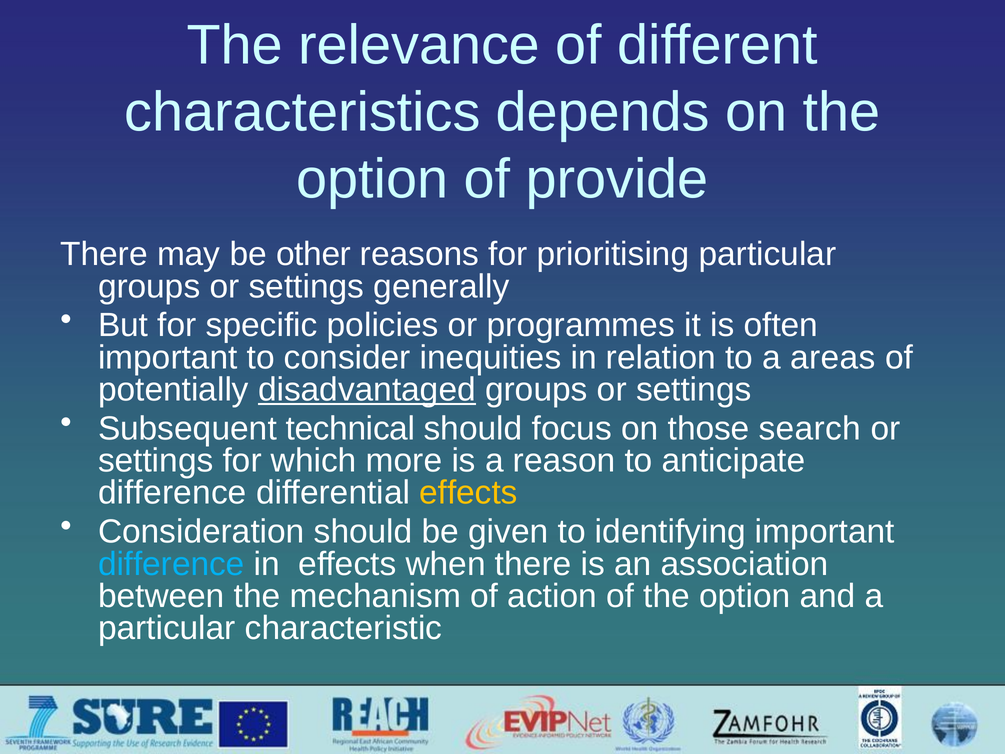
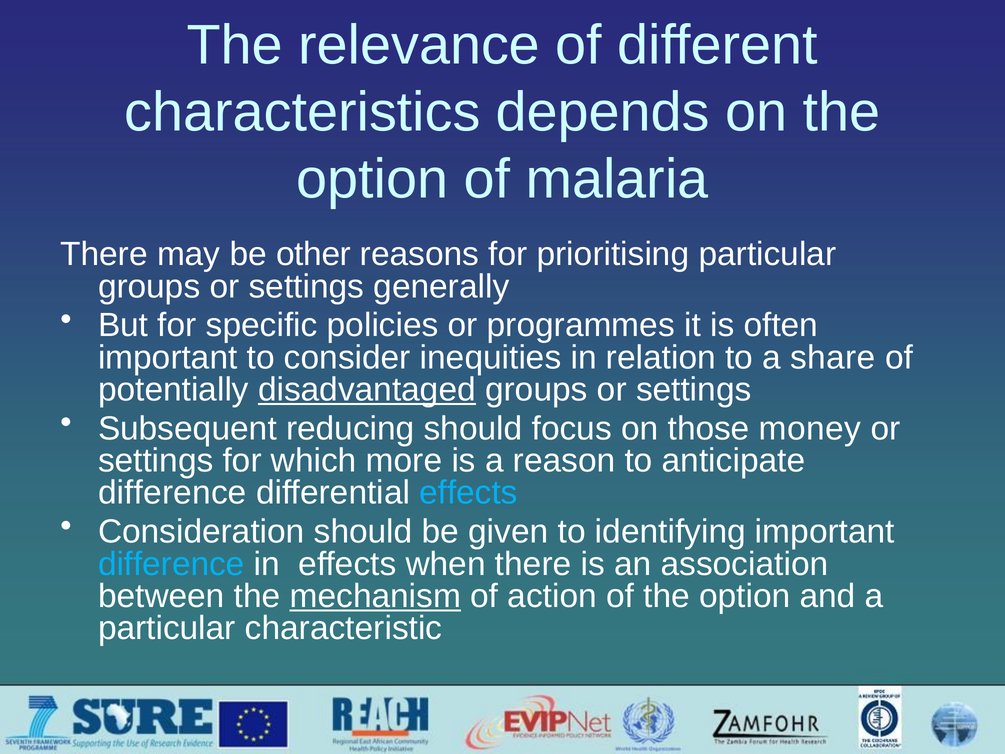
provide: provide -> malaria (617, 179)
areas: areas -> share (833, 357)
technical: technical -> reducing (350, 428)
search: search -> money (810, 428)
effects colour: yellow -> light blue (468, 493)
mechanism underline: none -> present (375, 596)
